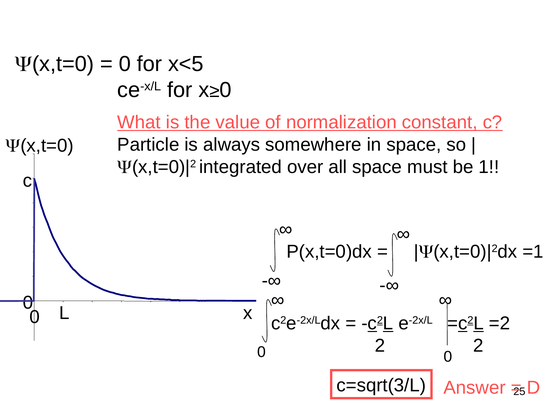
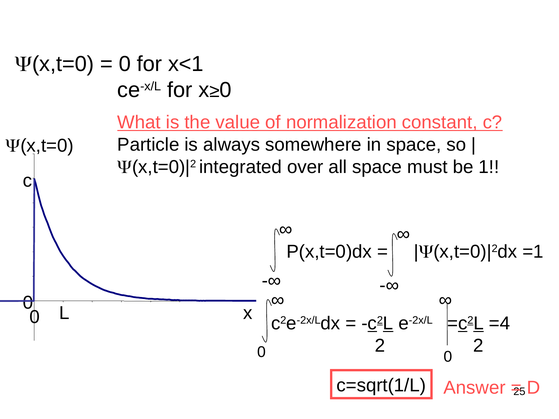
x<5: x<5 -> x<1 (186, 64)
=2: =2 -> =4 (499, 323)
c=sqrt(3/L: c=sqrt(3/L -> c=sqrt(1/L (381, 386)
